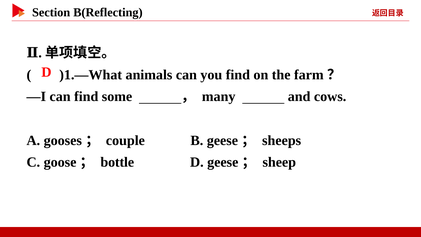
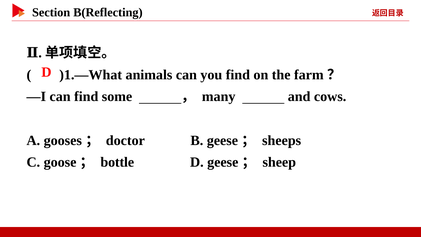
couple: couple -> doctor (125, 140)
